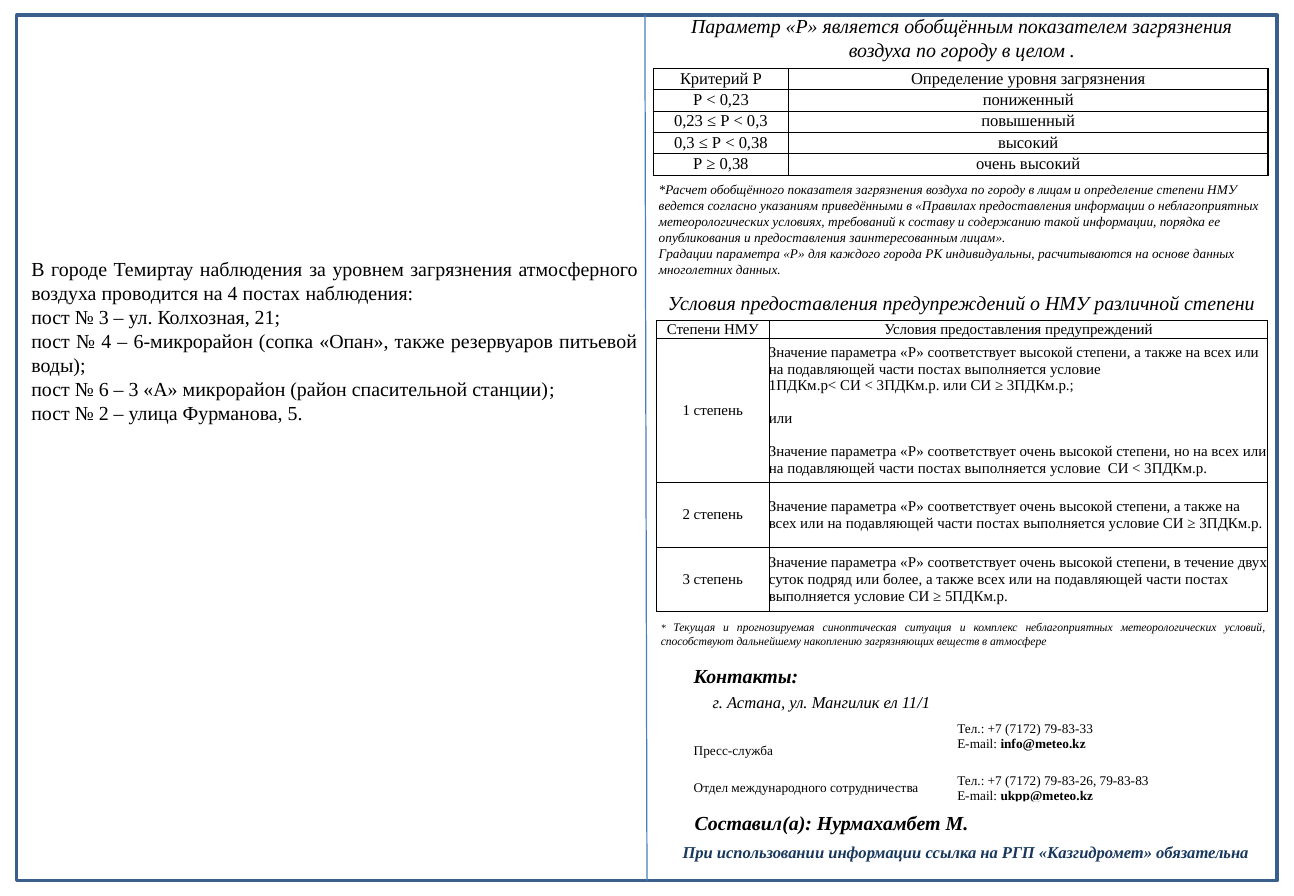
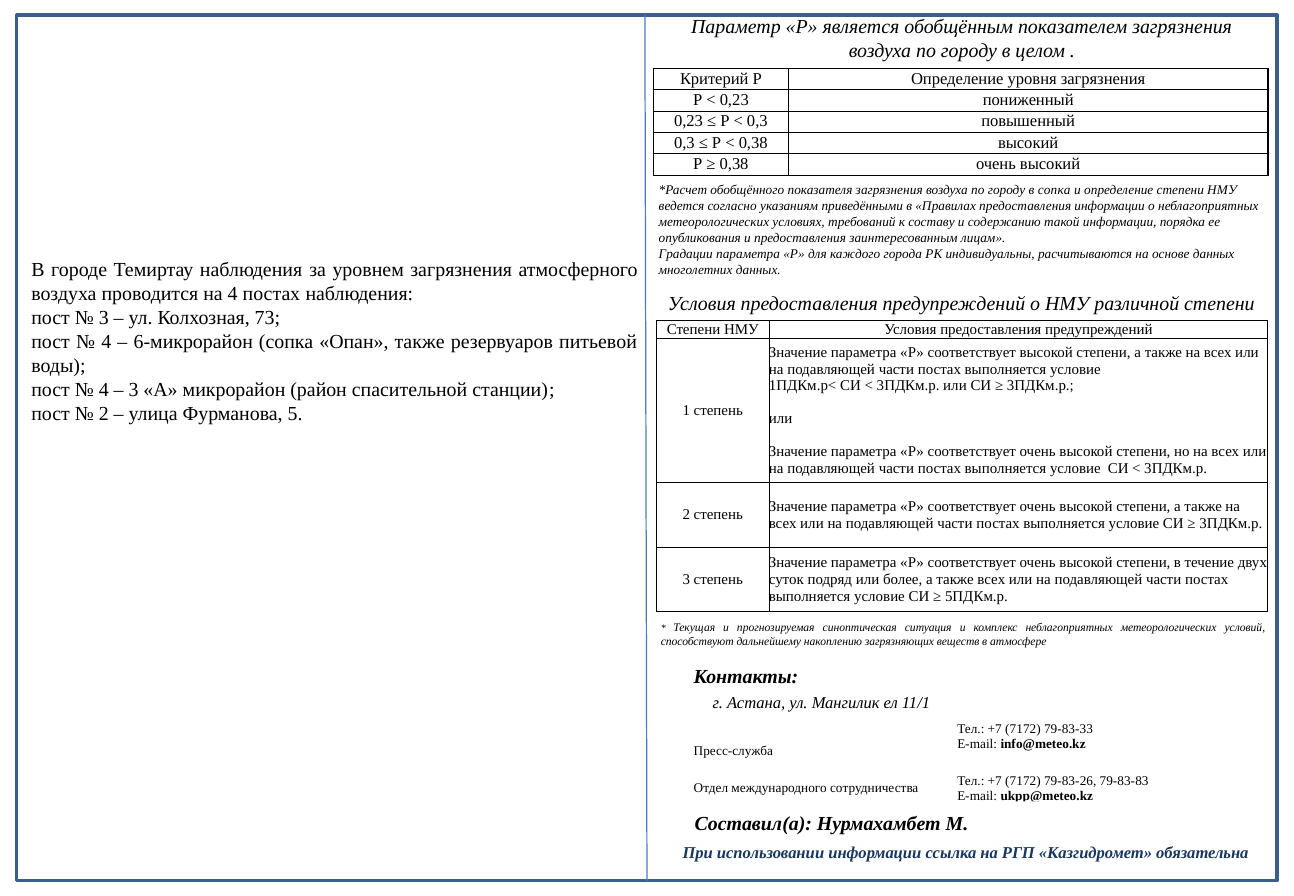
в лицам: лицам -> сопка (1054, 190)
21: 21 -> 73 (267, 318)
6: 6 -> 4 (104, 390)
